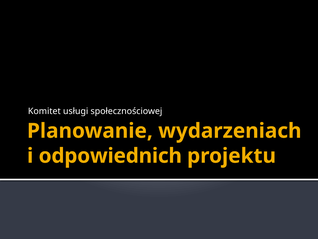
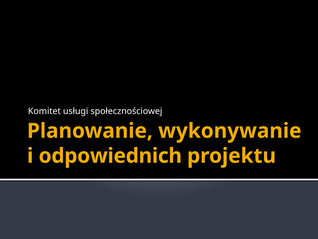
wydarzeniach: wydarzeniach -> wykonywanie (230, 131)
